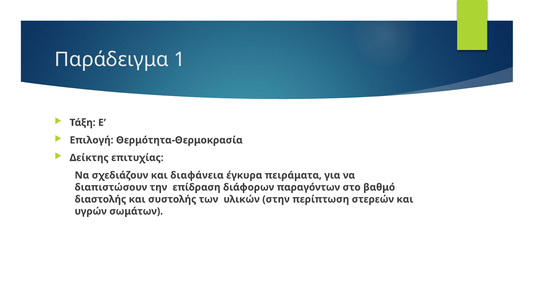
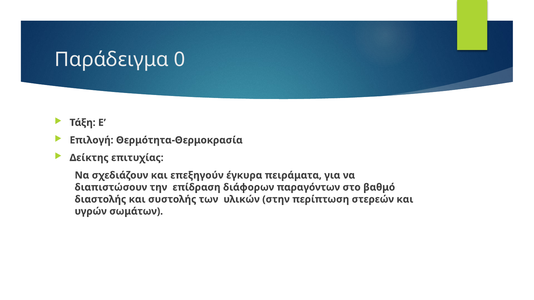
1: 1 -> 0 (179, 60)
διαφάνεια: διαφάνεια -> επεξηγούν (197, 175)
